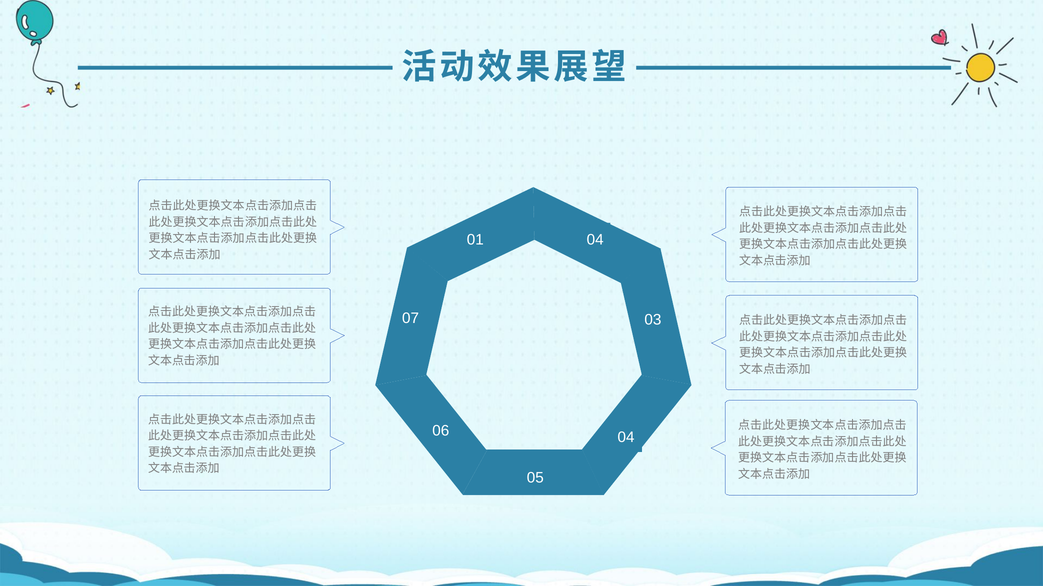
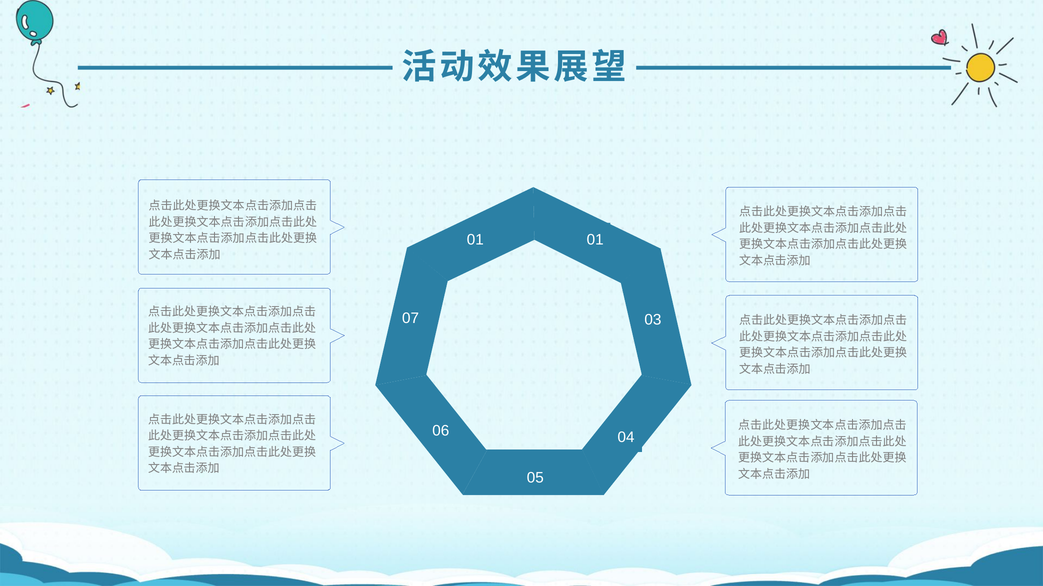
01 04: 04 -> 01 (595, 240)
